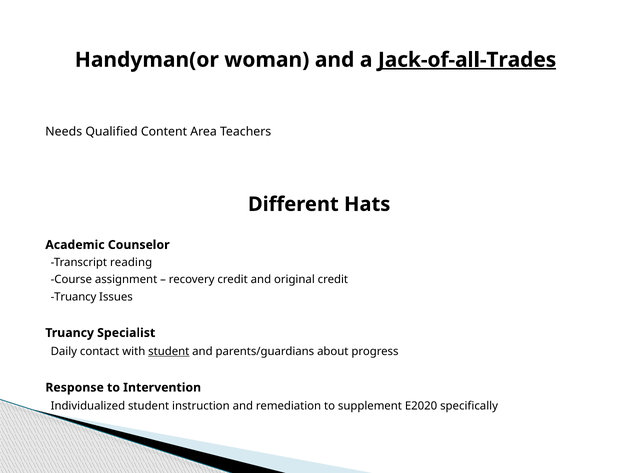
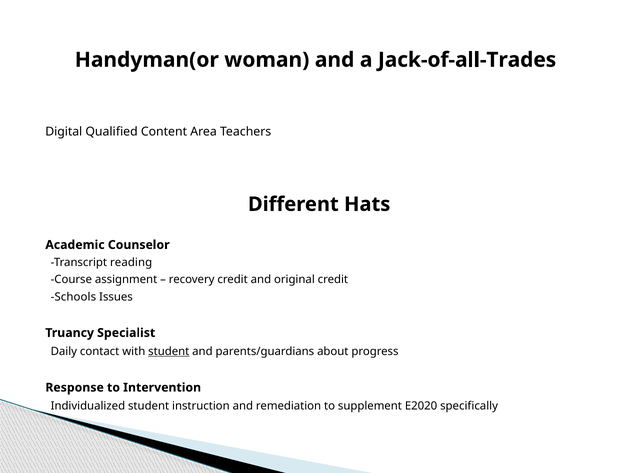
Jack-of-all-Trades underline: present -> none (467, 60)
Needs: Needs -> Digital (64, 132)
Truancy: Truancy -> Schools (73, 297)
